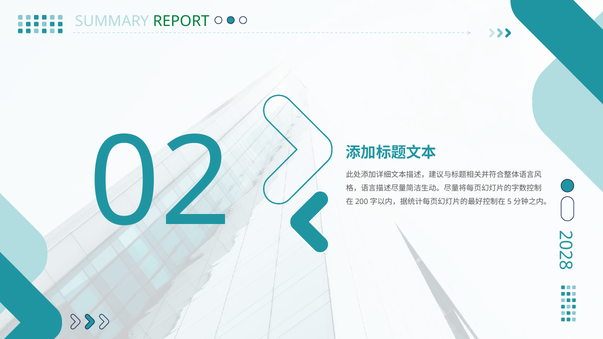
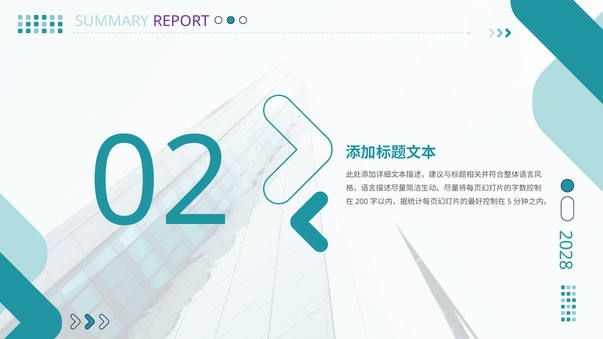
REPORT colour: green -> purple (181, 22)
